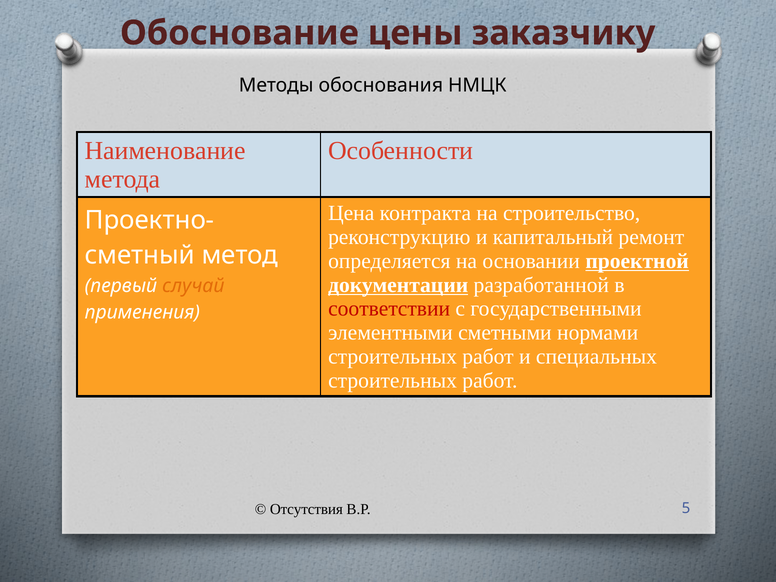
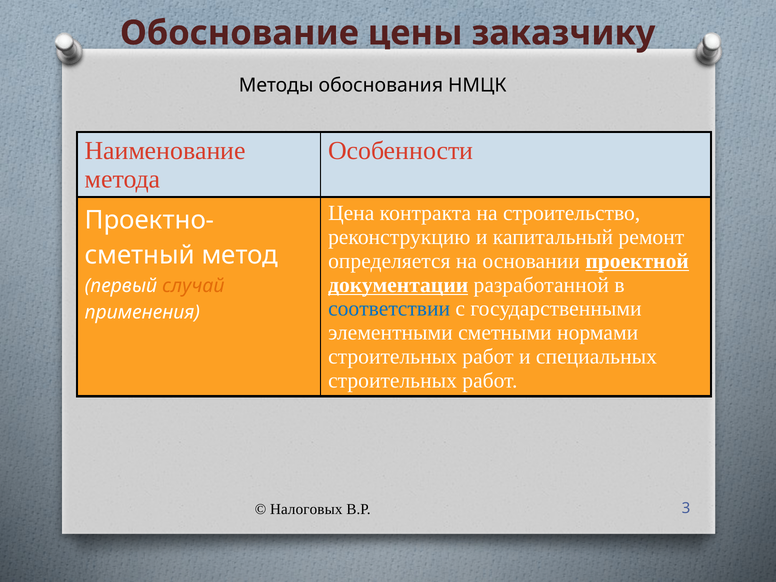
соответствии colour: red -> blue (389, 309)
Отсутствия: Отсутствия -> Налоговых (306, 510)
5: 5 -> 3 (686, 508)
